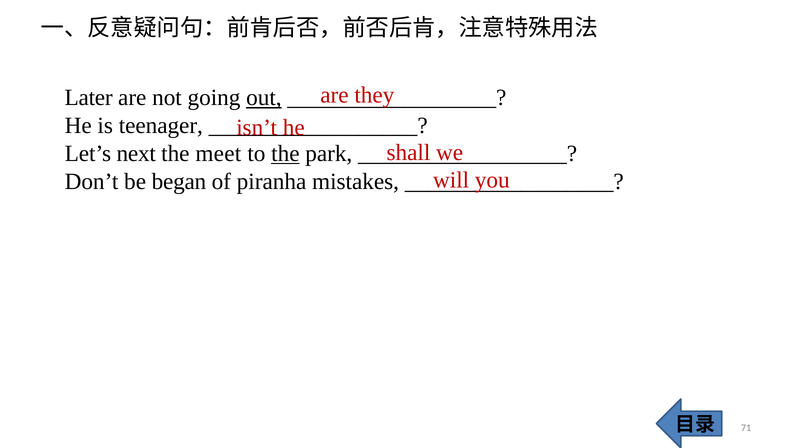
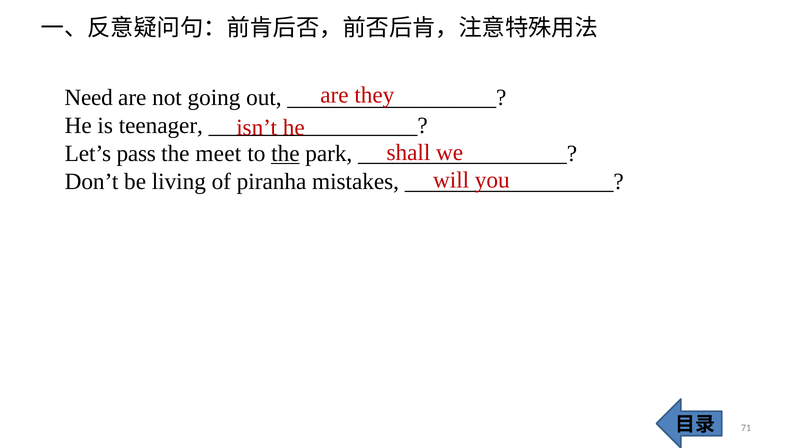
Later: Later -> Need (89, 98)
out underline: present -> none (264, 98)
next: next -> pass (136, 154)
began: began -> living (179, 181)
